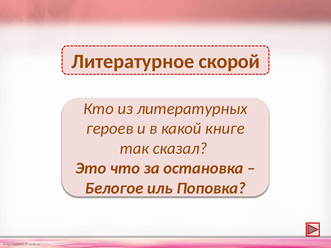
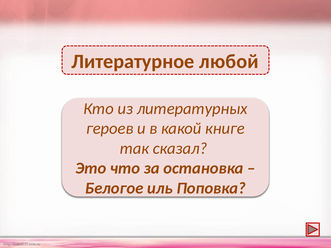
скорой: скорой -> любой (229, 62)
